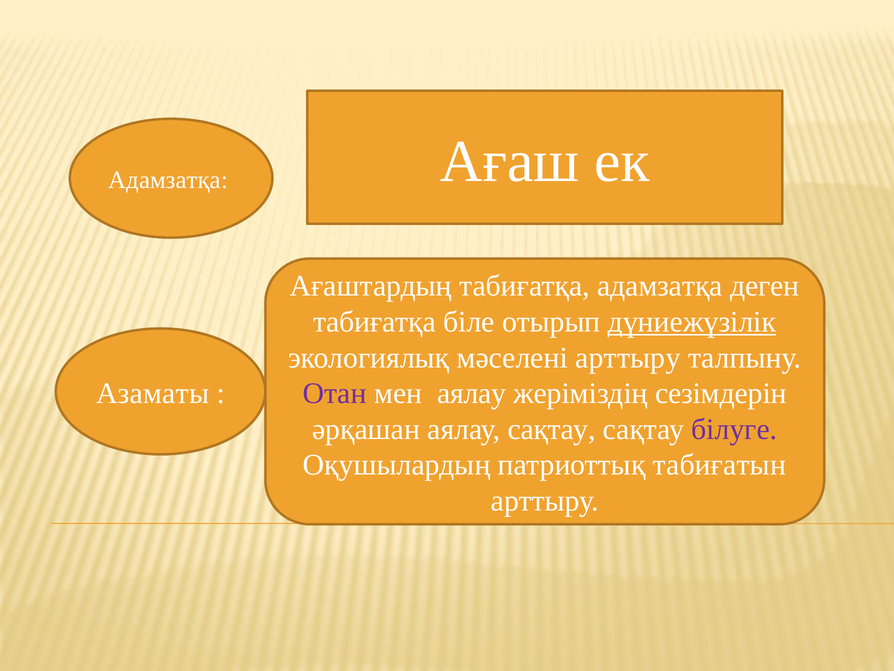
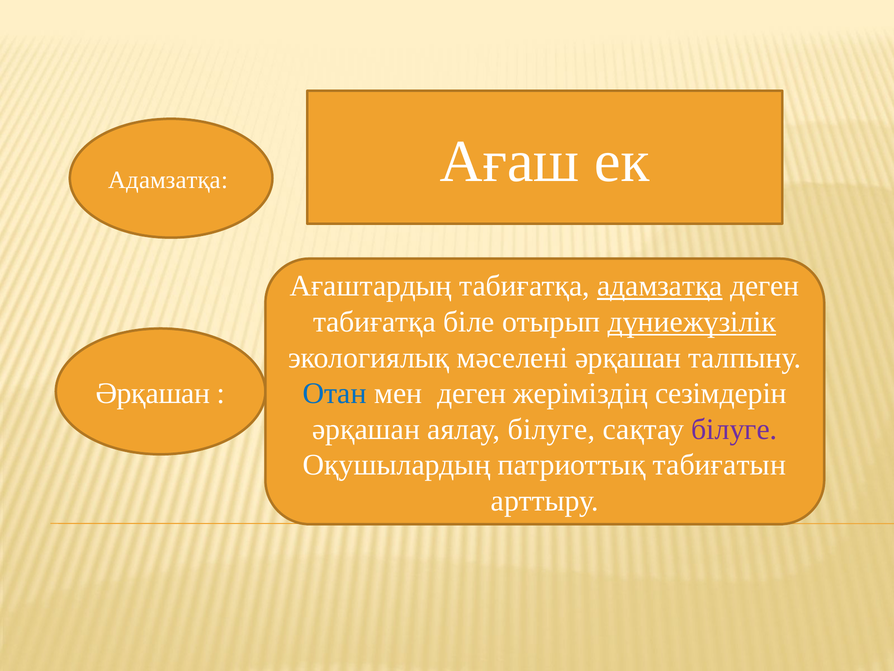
адамзатқа underline: none -> present (660, 286)
мәселені арттыру: арттыру -> әрқашан (628, 357)
Азаматы: Азаматы -> Әрқашан (153, 393)
Отан colour: purple -> blue (335, 393)
мен аялау: аялау -> деген (472, 393)
аялау сақтау: сақтау -> білуге (551, 429)
